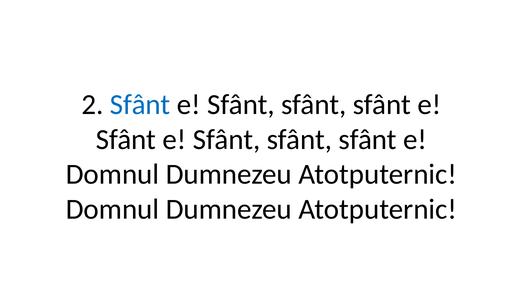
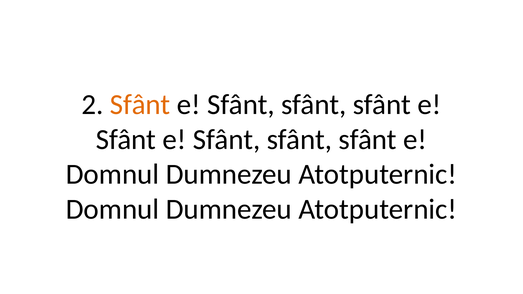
Sfânt colour: blue -> orange (140, 105)
